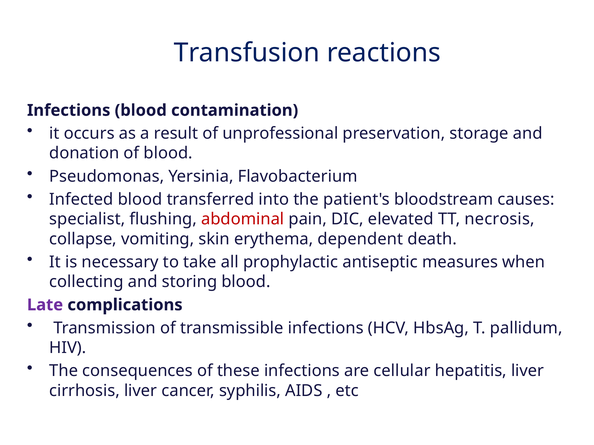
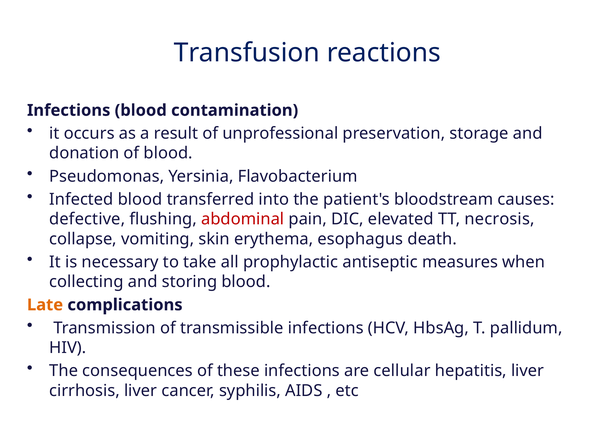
specialist: specialist -> defective (87, 219)
dependent: dependent -> esophagus (360, 239)
Late colour: purple -> orange (45, 305)
